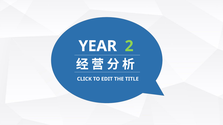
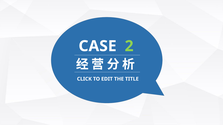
YEAR: YEAR -> CASE (98, 46)
